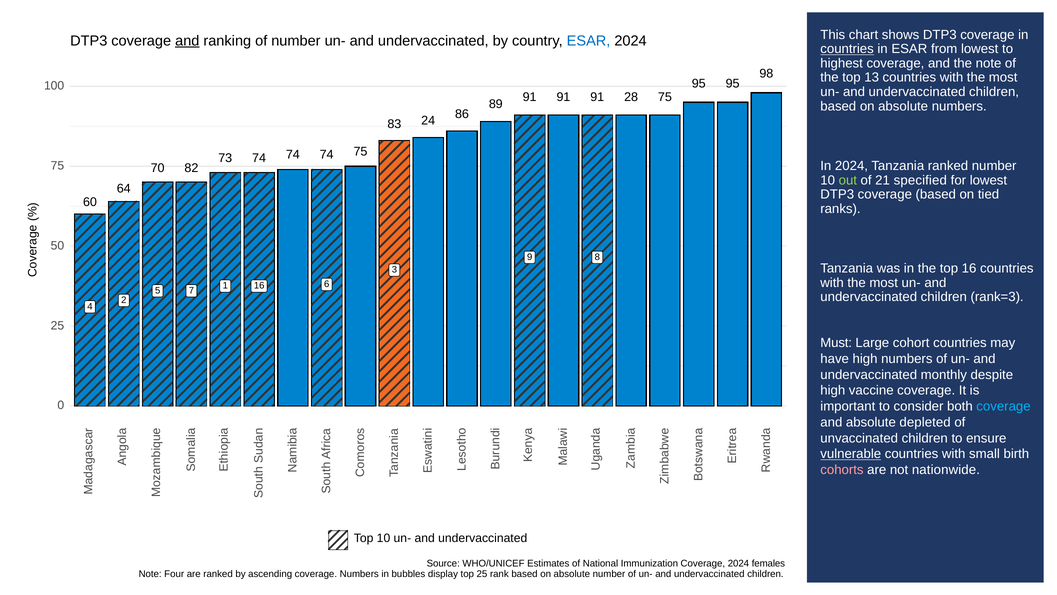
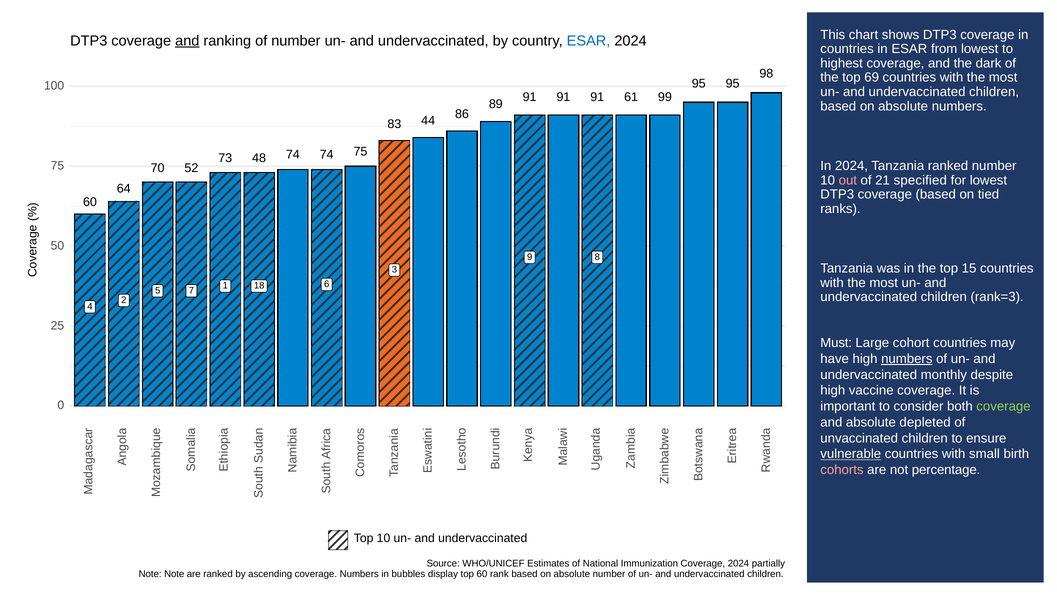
countries underline: present -> none (847, 49)
the note: note -> dark (989, 63)
13: 13 -> 69 (872, 78)
28: 28 -> 61 (631, 97)
91 75: 75 -> 99 (665, 97)
24: 24 -> 44 (428, 121)
73 74: 74 -> 48 (259, 158)
82: 82 -> 52 (191, 168)
out colour: light green -> pink (848, 180)
top 16: 16 -> 15 (969, 268)
1 16: 16 -> 18 (259, 285)
numbers underline: none -> present (907, 359)
coverage colour: light blue -> light green (1004, 406)
nationwide: nationwide -> percentage (946, 470)
females: females -> partially (768, 563)
Note Four: Four -> Note (174, 574)
top 25: 25 -> 60 (482, 574)
